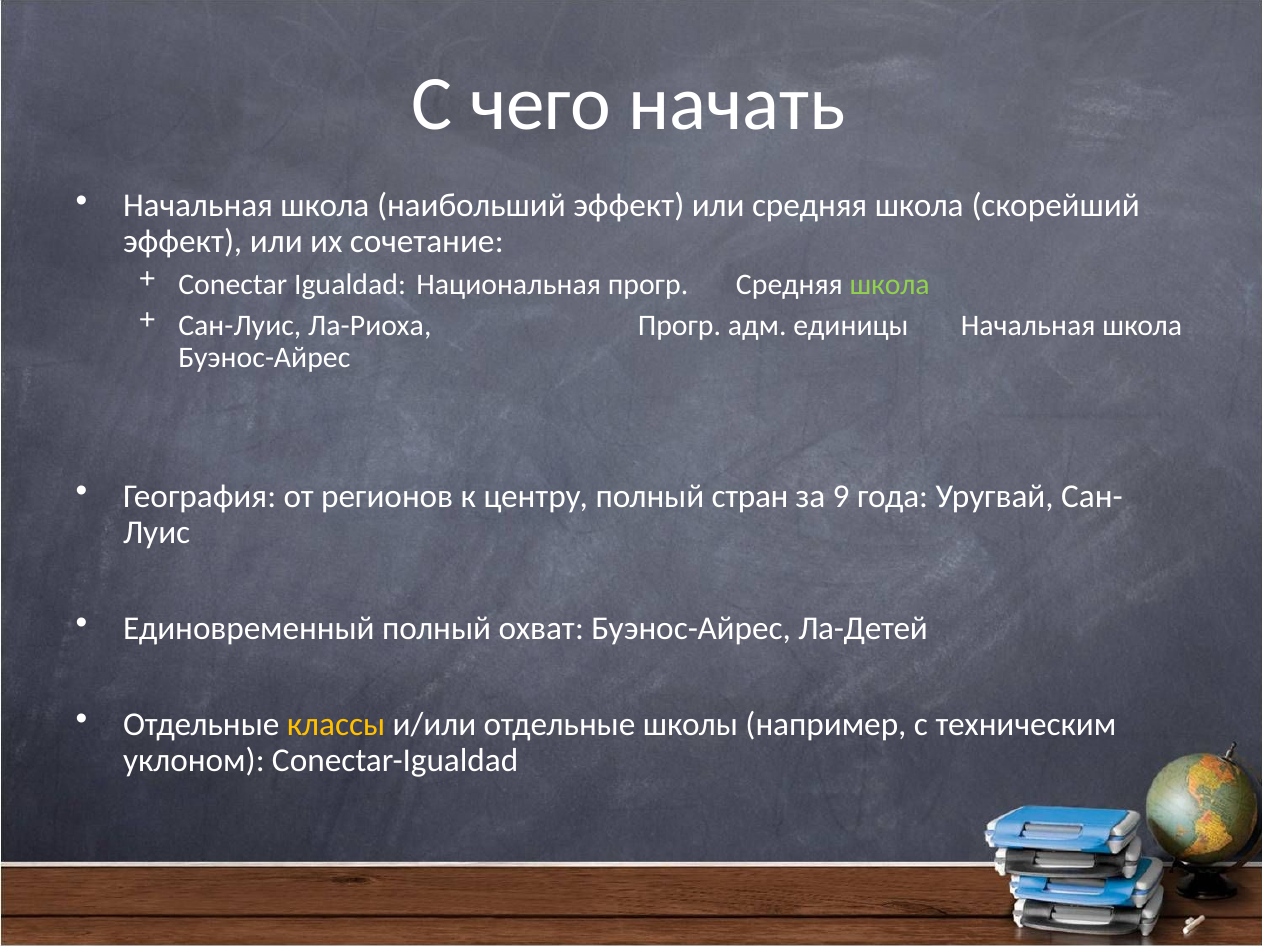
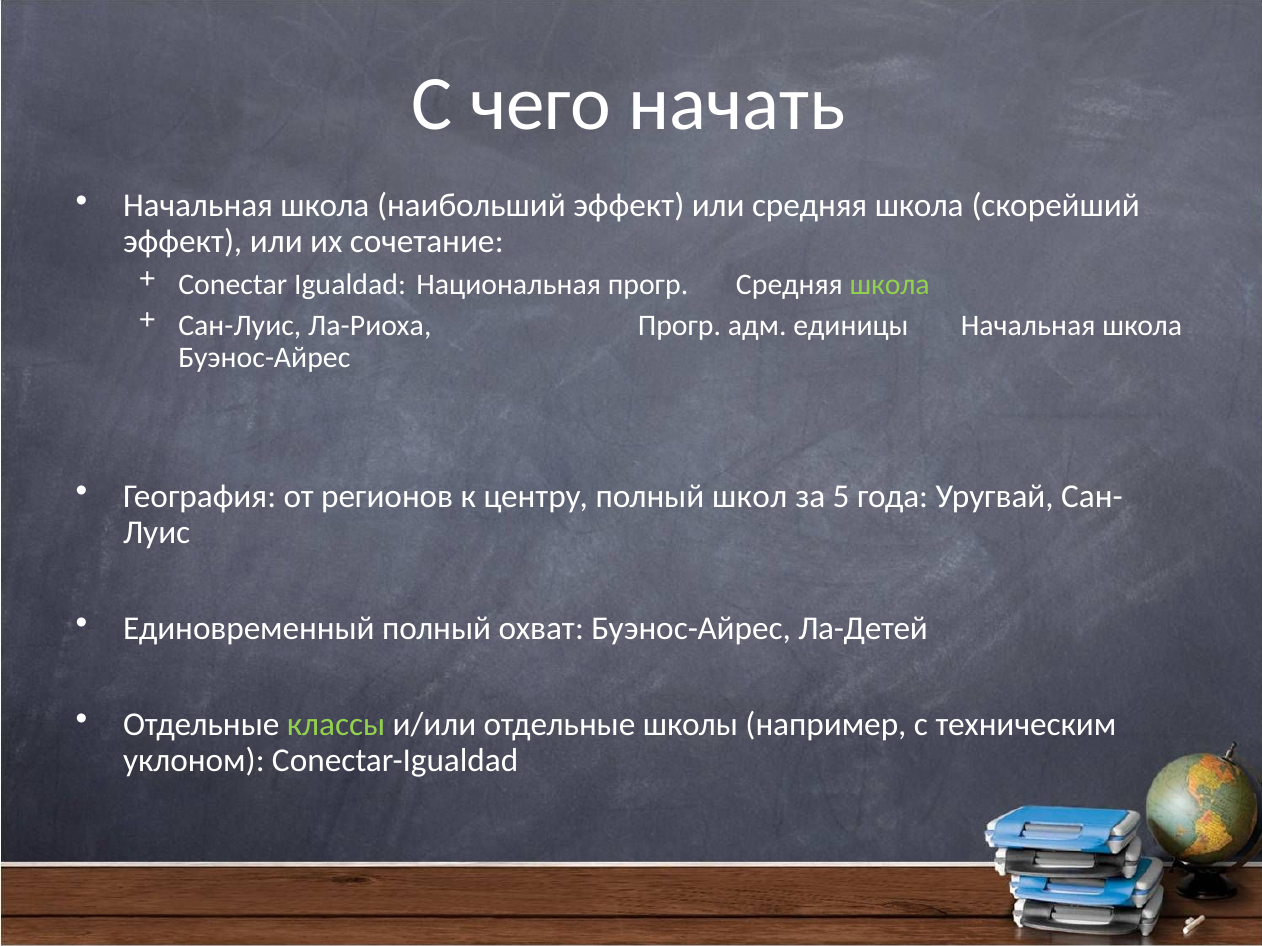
стран: стран -> школ (750, 497)
9: 9 -> 5 (841, 497)
классы colour: yellow -> light green (336, 725)
